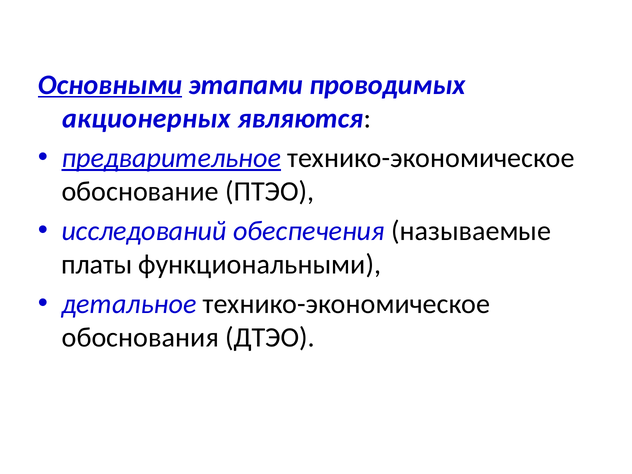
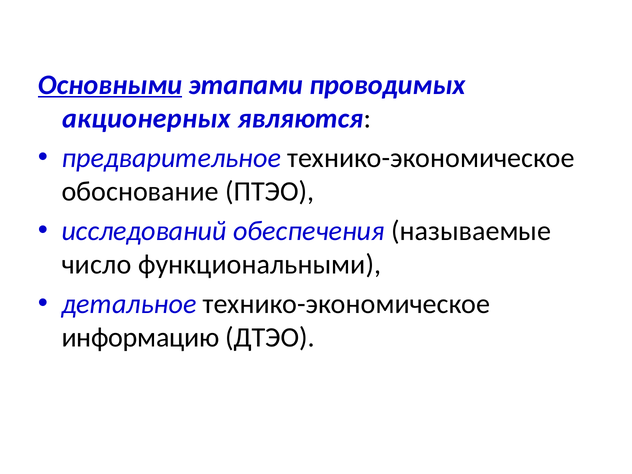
предварительное underline: present -> none (171, 158)
платы: платы -> число (97, 265)
обоснования: обоснования -> информацию (140, 338)
